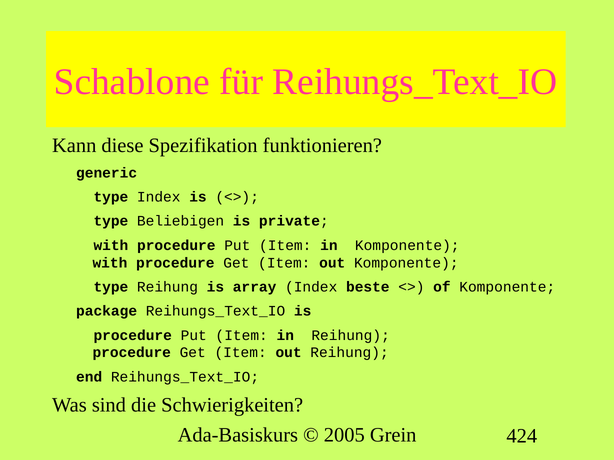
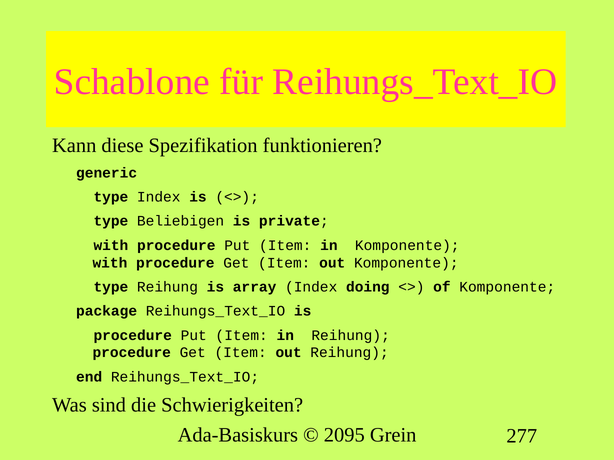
beste: beste -> doing (368, 287)
2005: 2005 -> 2095 (344, 436)
424: 424 -> 277 (522, 436)
